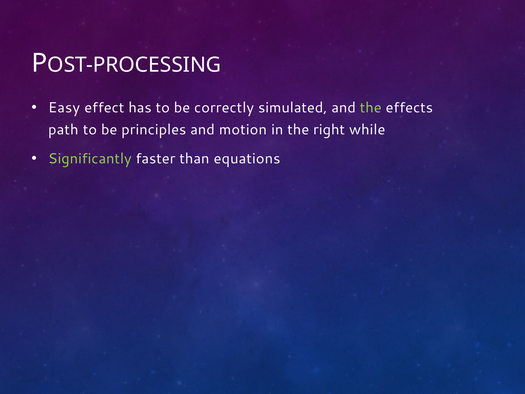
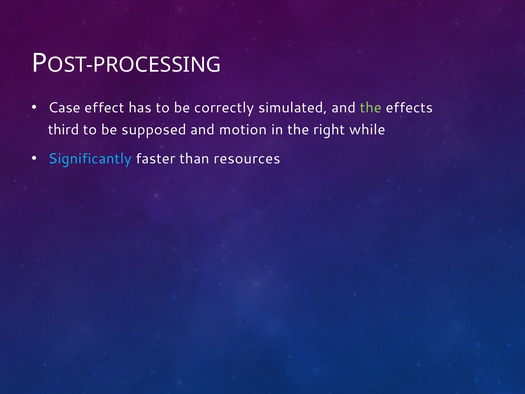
Easy: Easy -> Case (64, 108)
path: path -> third (63, 130)
principles: principles -> supposed (154, 130)
Significantly colour: light green -> light blue (90, 159)
equations: equations -> resources (247, 159)
